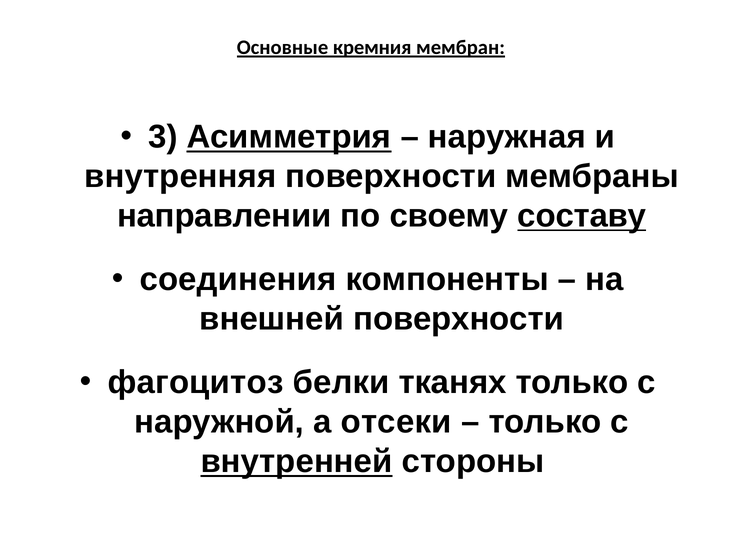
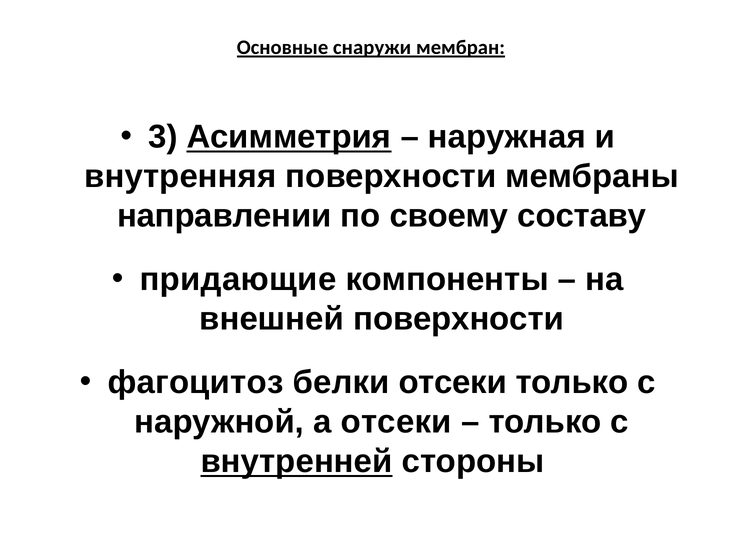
кремния: кремния -> снаружи (372, 48)
составу underline: present -> none (582, 216)
соединения: соединения -> придающие (238, 280)
белки тканях: тканях -> отсеки (453, 383)
